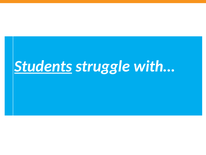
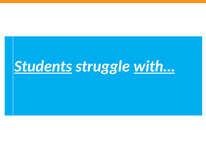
with… underline: none -> present (154, 66)
